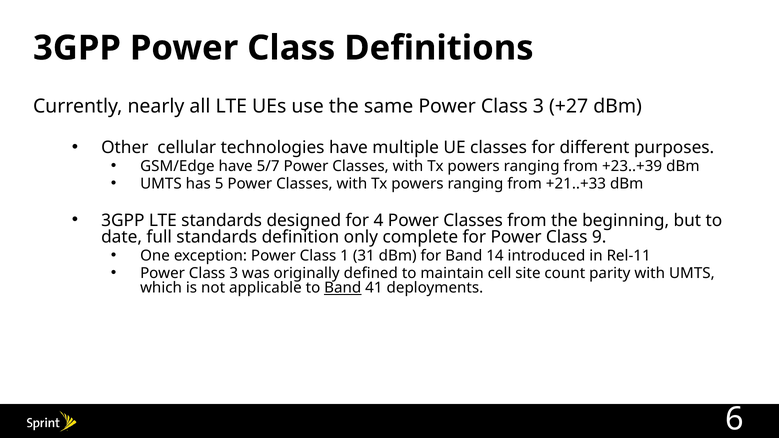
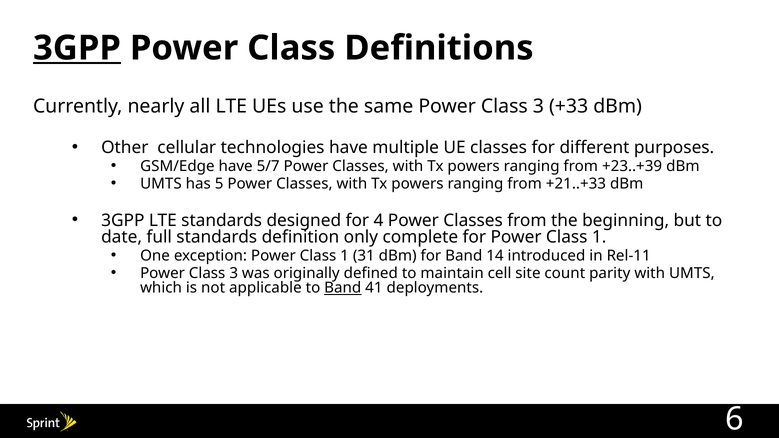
3GPP underline: none -> present (77, 48)
+27: +27 -> +33 (569, 106)
for Power Class 9: 9 -> 1 (599, 237)
